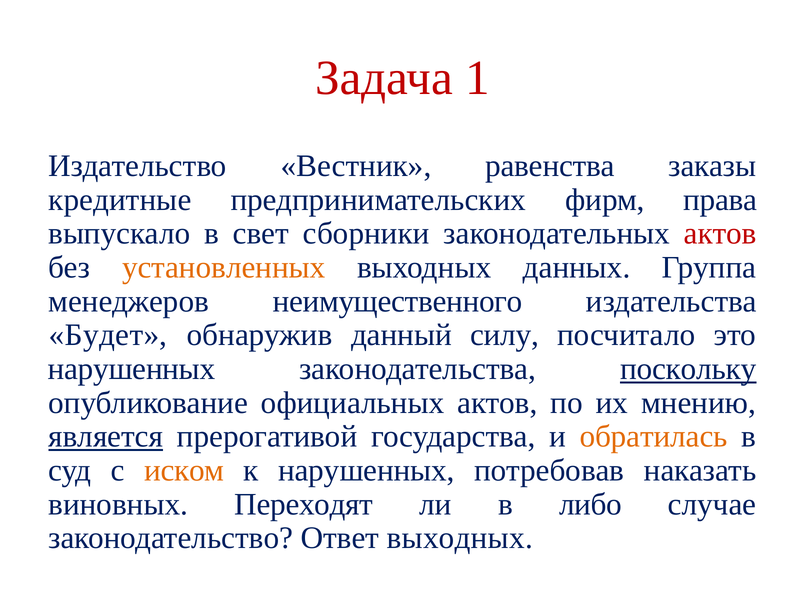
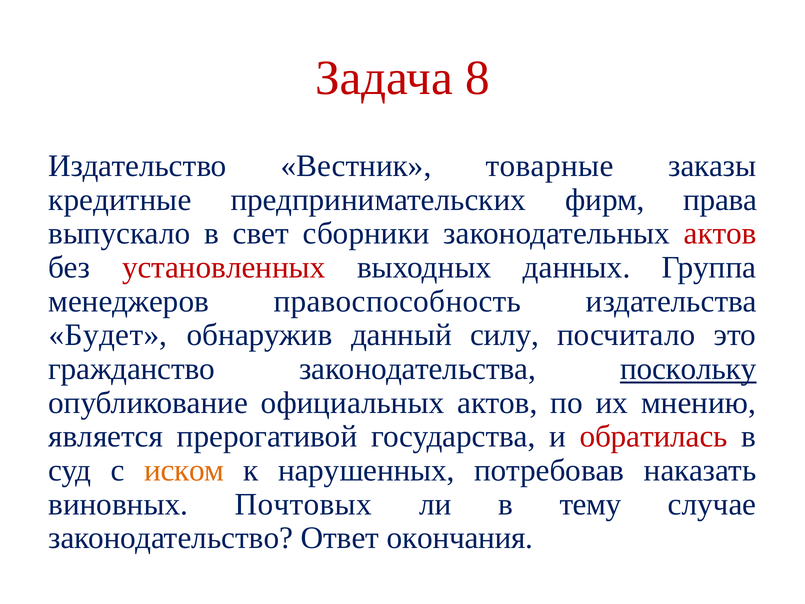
1: 1 -> 8 (477, 78)
равенства: равенства -> товарные (550, 166)
установленных colour: orange -> red (224, 267)
неимущественного: неимущественного -> правоспособность (397, 301)
нарушенных: нарушенных -> гражданство (132, 369)
является underline: present -> none (106, 436)
обратилась colour: orange -> red (654, 436)
Переходят: Переходят -> Почтовых (303, 504)
либо: либо -> тему (591, 504)
Ответ выходных: выходных -> окончания (460, 538)
